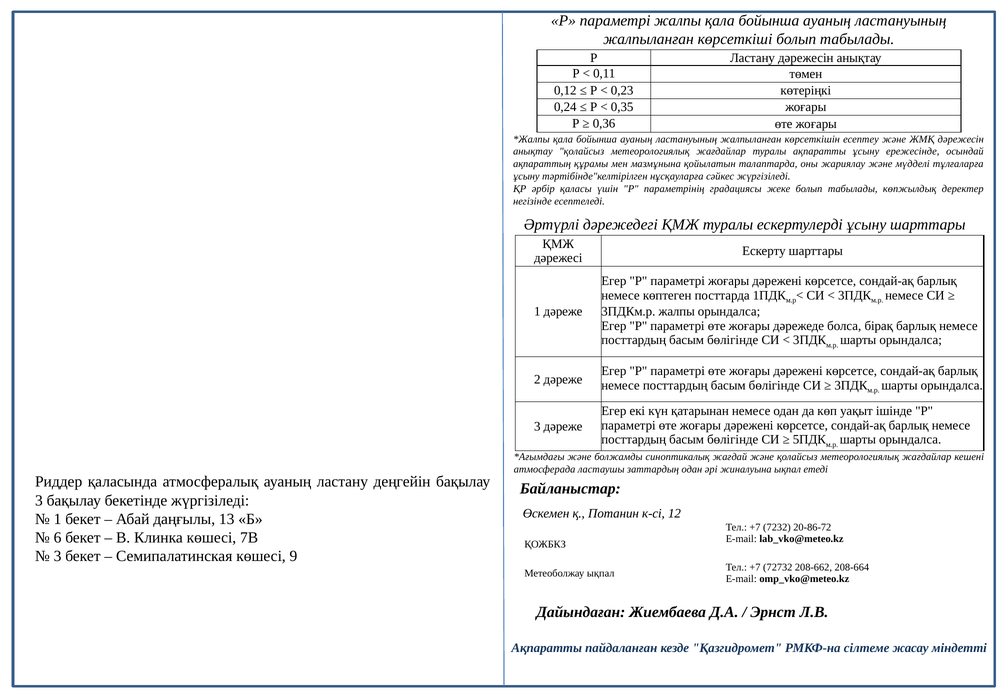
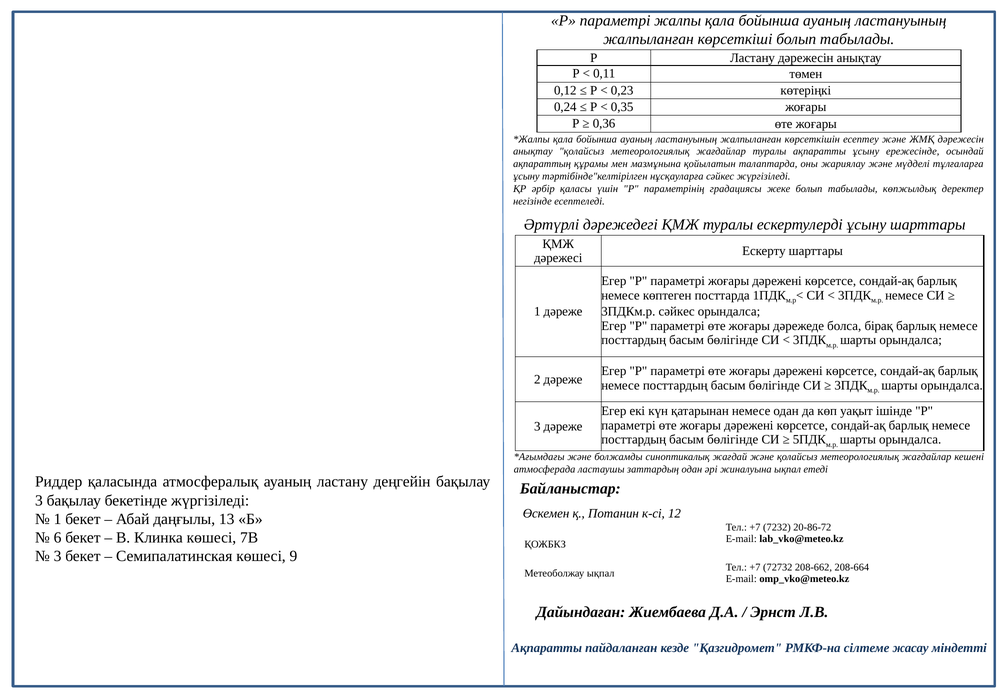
3ПДКм.р жалпы: жалпы -> сәйкес (677, 312)
